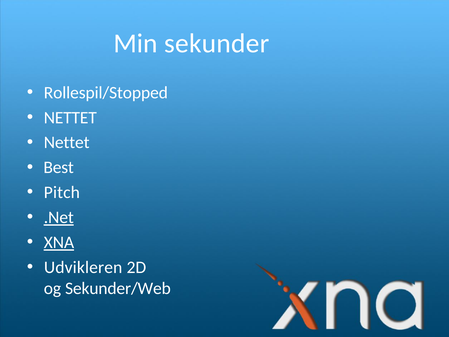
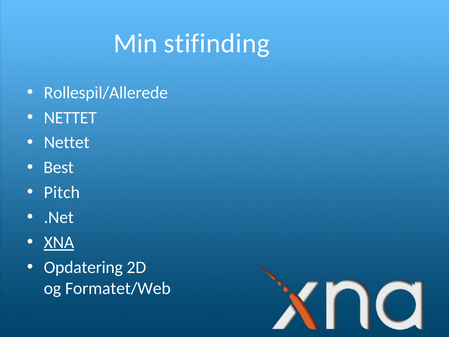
sekunder: sekunder -> stifinding (217, 43)
Rollespil/Stopped: Rollespil/Stopped -> Rollespil/Allerede (106, 93)
.Net underline: present -> none (59, 217)
Udvikleren: Udvikleren -> Opdatering (83, 267)
Sekunder/Web: Sekunder/Web -> Formatet/Web (118, 288)
